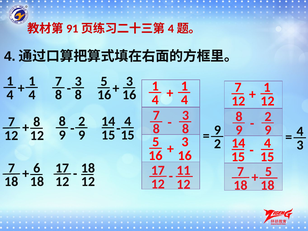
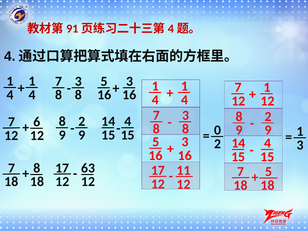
8: 8 -> 6 (37, 122)
9: 9 -> 0 (218, 130)
4: 4 -> 1 (300, 131)
6: 6 -> 8 (37, 168)
18: 18 -> 63 (88, 168)
